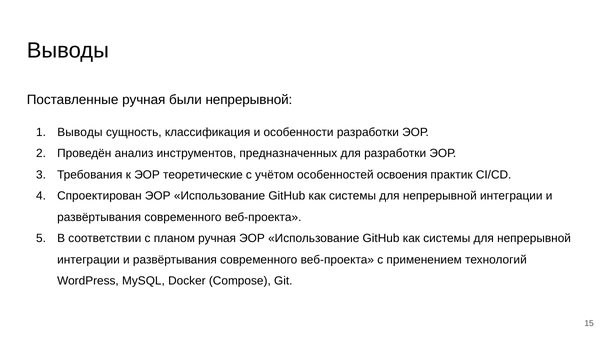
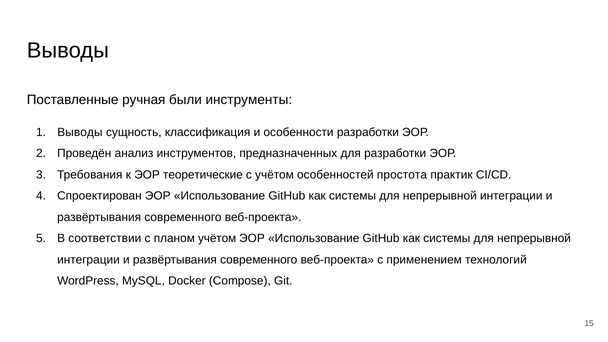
были непрерывной: непрерывной -> инструменты (249, 100)
освоения: освоения -> простота (402, 175)
планом ручная: ручная -> учётом (217, 239)
